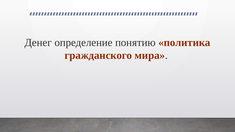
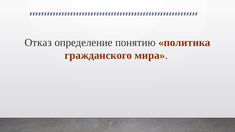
Денег: Денег -> Отказ (38, 43)
